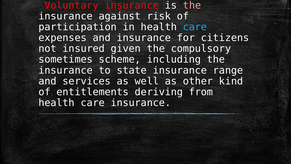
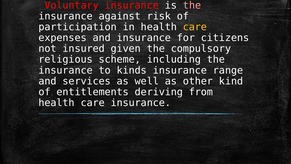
care colour: light blue -> yellow (195, 27)
sometimes: sometimes -> religious (66, 59)
state: state -> kinds (132, 70)
